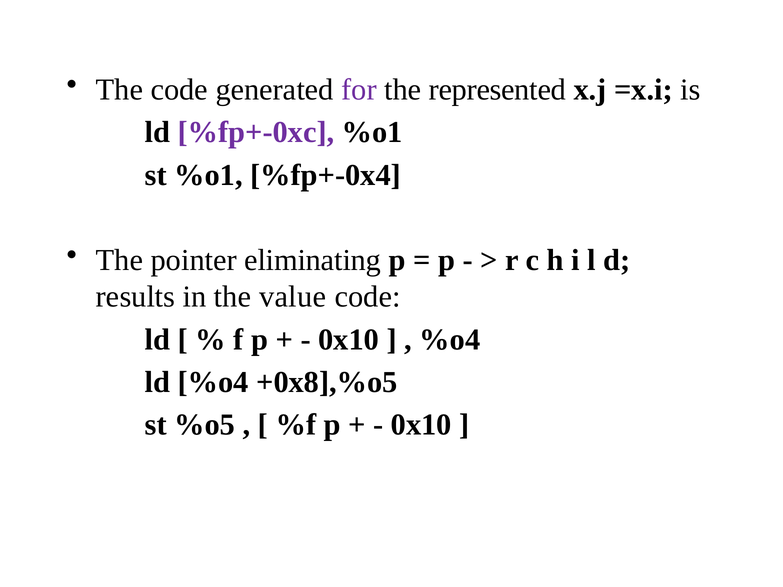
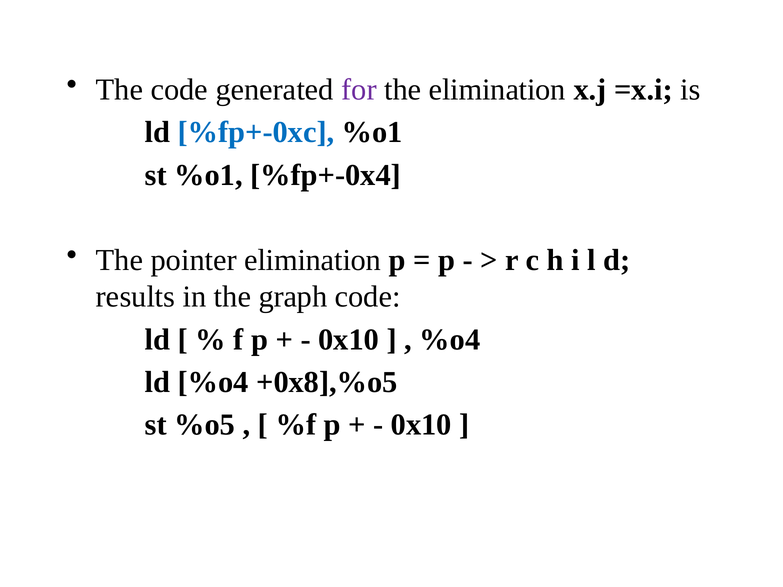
the represented: represented -> elimination (497, 90)
%fp+-0xc colour: purple -> blue (256, 132)
pointer eliminating: eliminating -> elimination (313, 260)
value: value -> graph (293, 297)
